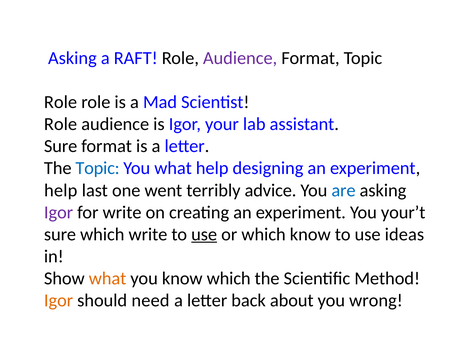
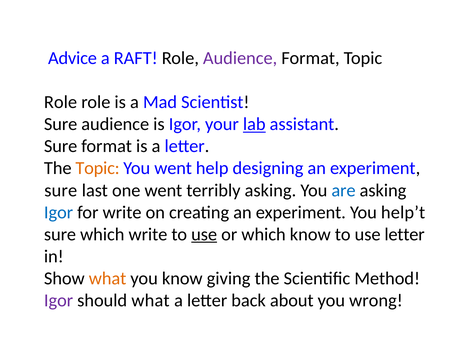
Asking: Asking -> Advice (72, 58)
Role: Role -> Sure (61, 124)
lab underline: none -> present (254, 124)
Topic colour: blue -> orange (98, 168)
You what: what -> went (173, 168)
help: help -> sure (61, 190)
terribly advice: advice -> asking (270, 190)
Igor colour: purple -> blue (59, 212)
your’t: your’t -> help’t (403, 212)
use ideas: ideas -> letter (405, 234)
know which: which -> giving (229, 278)
Igor colour: orange -> purple (59, 300)
should need: need -> what (150, 300)
